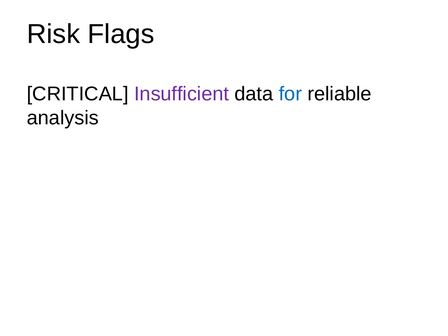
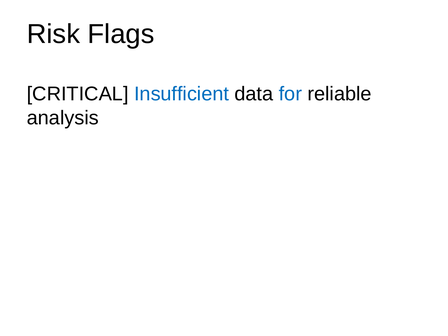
Insufficient colour: purple -> blue (182, 94)
